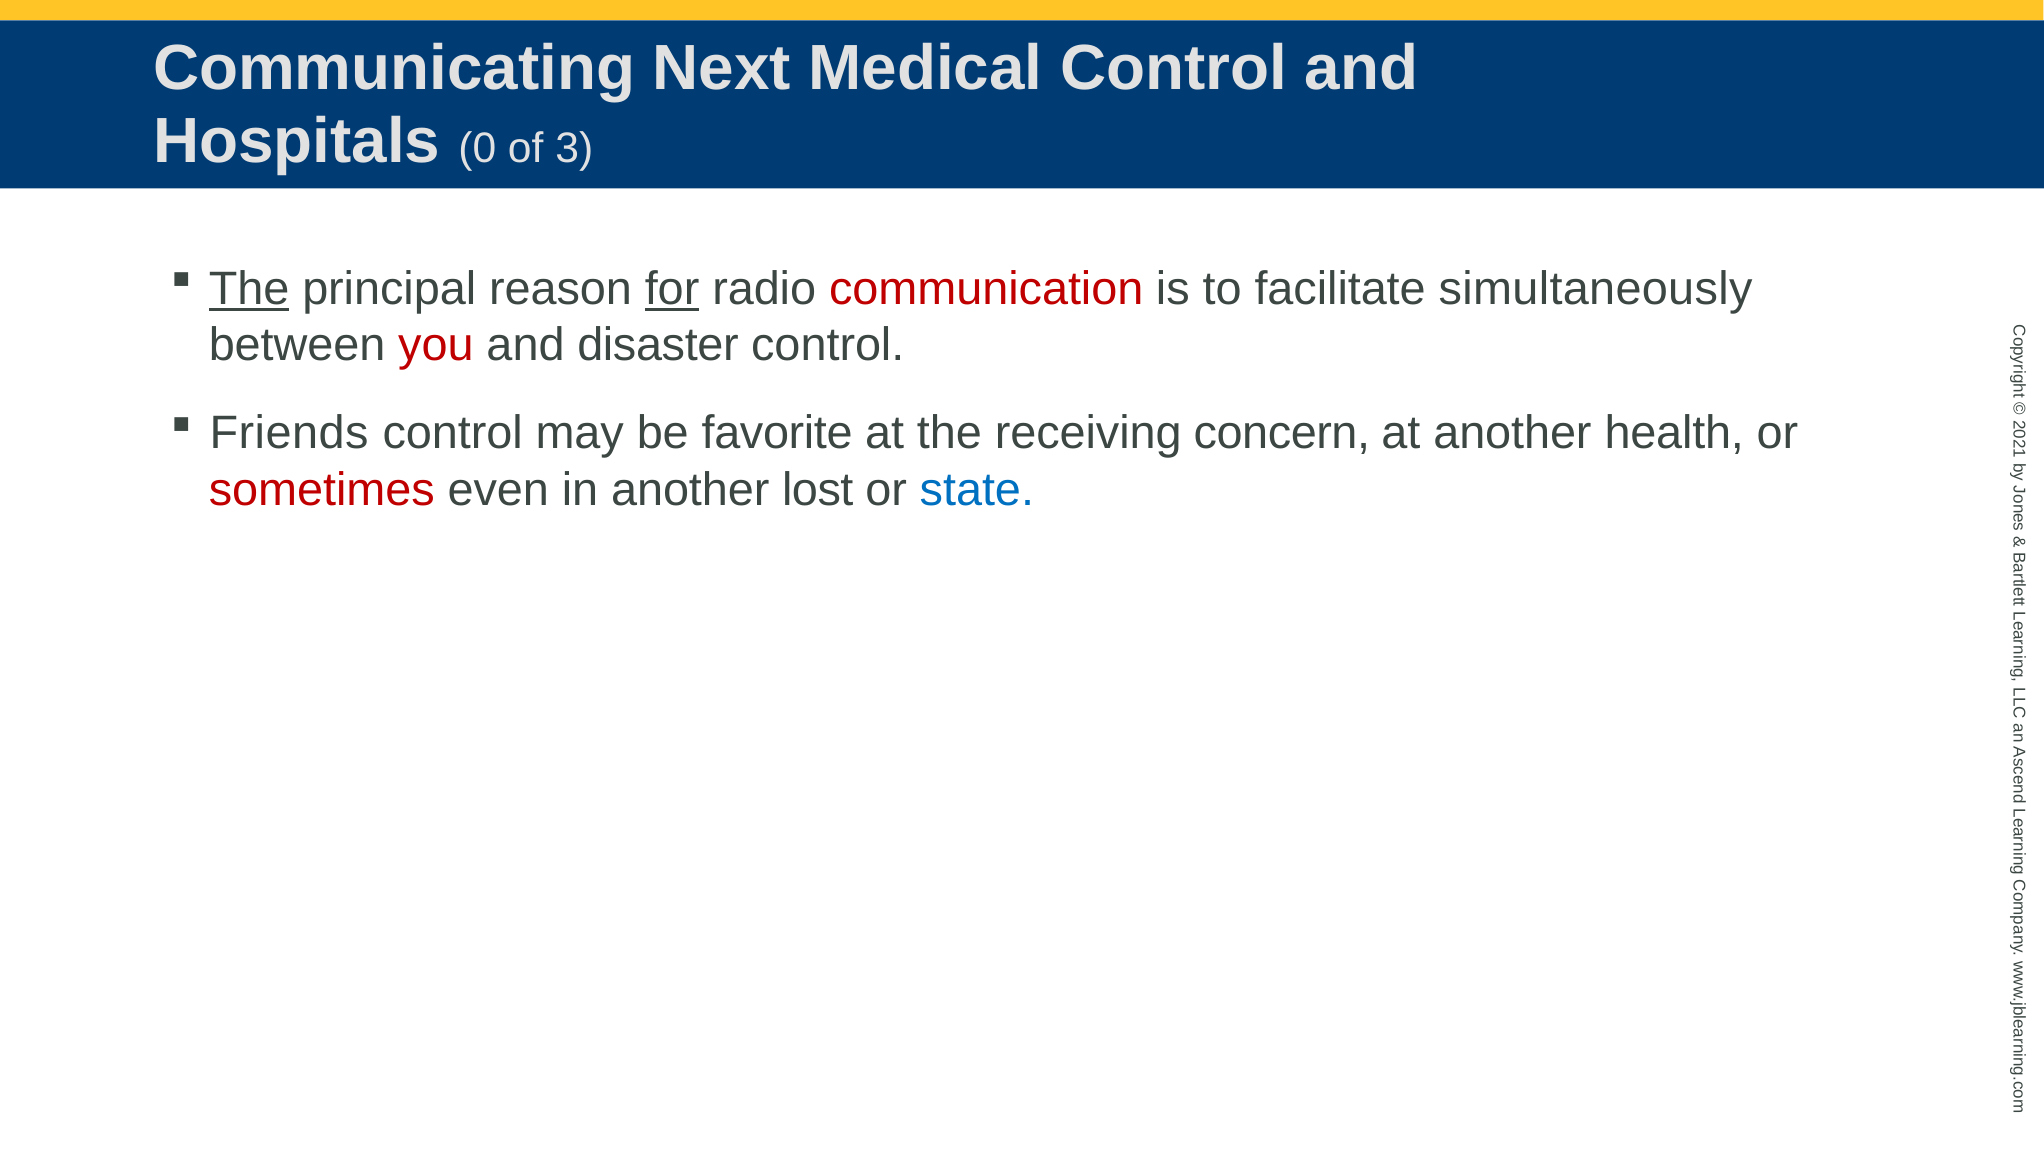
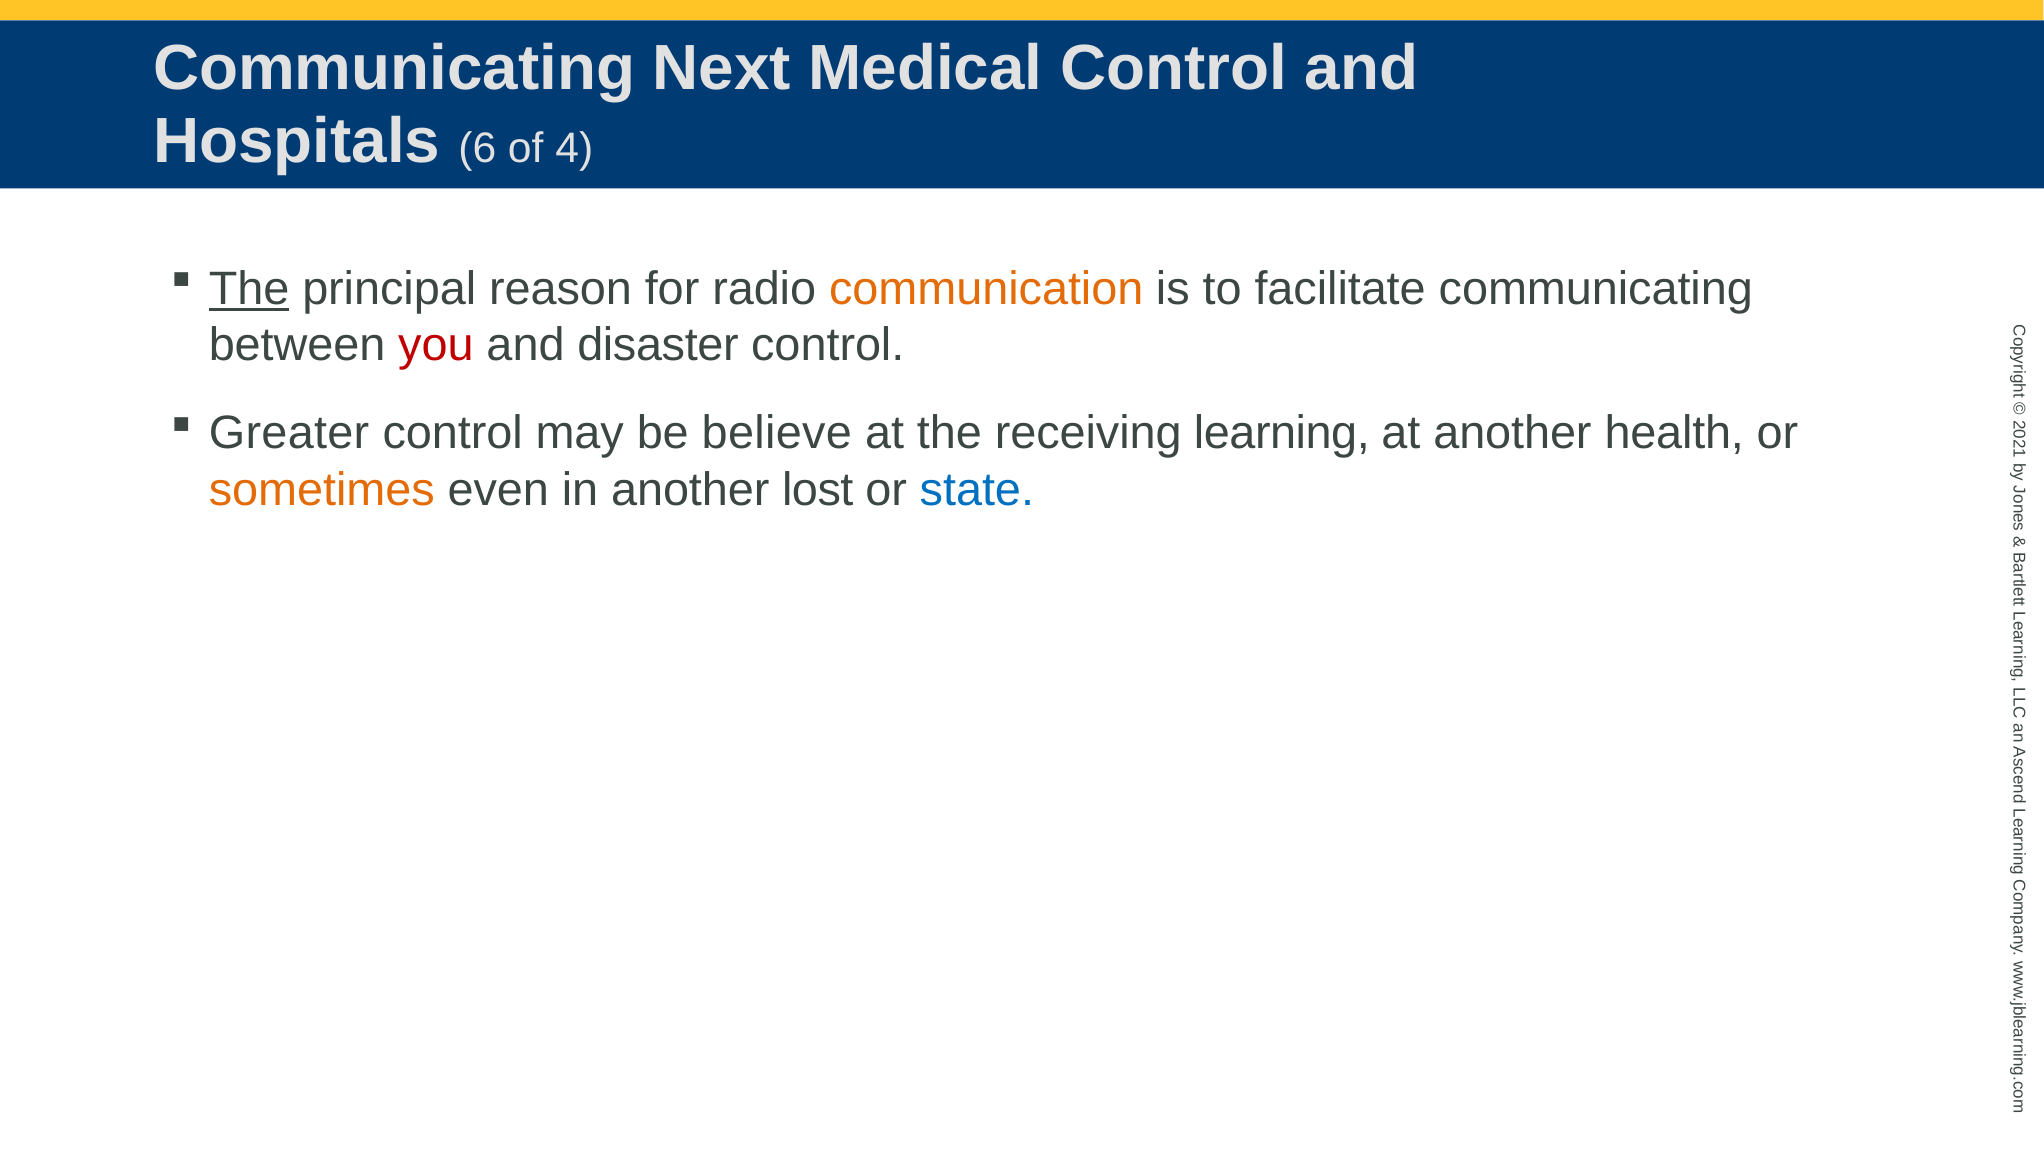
Hospitals 0: 0 -> 6 (477, 148)
3: 3 -> 4 (574, 148)
for underline: present -> none (672, 289)
communication colour: red -> orange (986, 289)
facilitate simultaneously: simultaneously -> communicating (1596, 289)
Friends: Friends -> Greater (289, 433)
favorite: favorite -> believe (777, 433)
concern: concern -> learning (1282, 433)
sometimes colour: red -> orange (322, 489)
